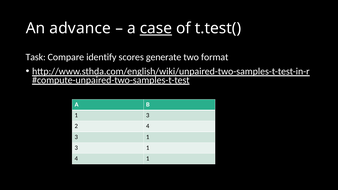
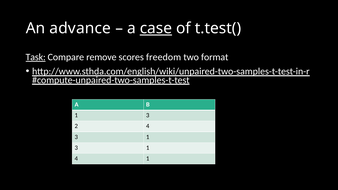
Task underline: none -> present (36, 57)
identify: identify -> remove (101, 57)
generate: generate -> freedom (164, 57)
